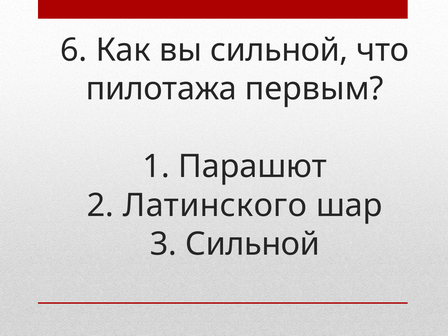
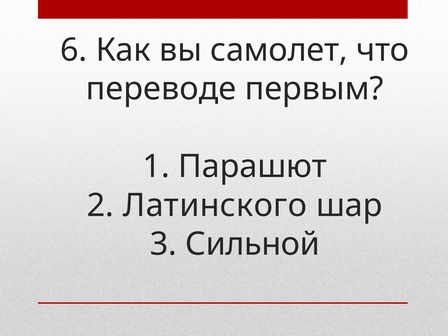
вы сильной: сильной -> самолет (279, 50)
пилотажа: пилотажа -> переводе (161, 89)
